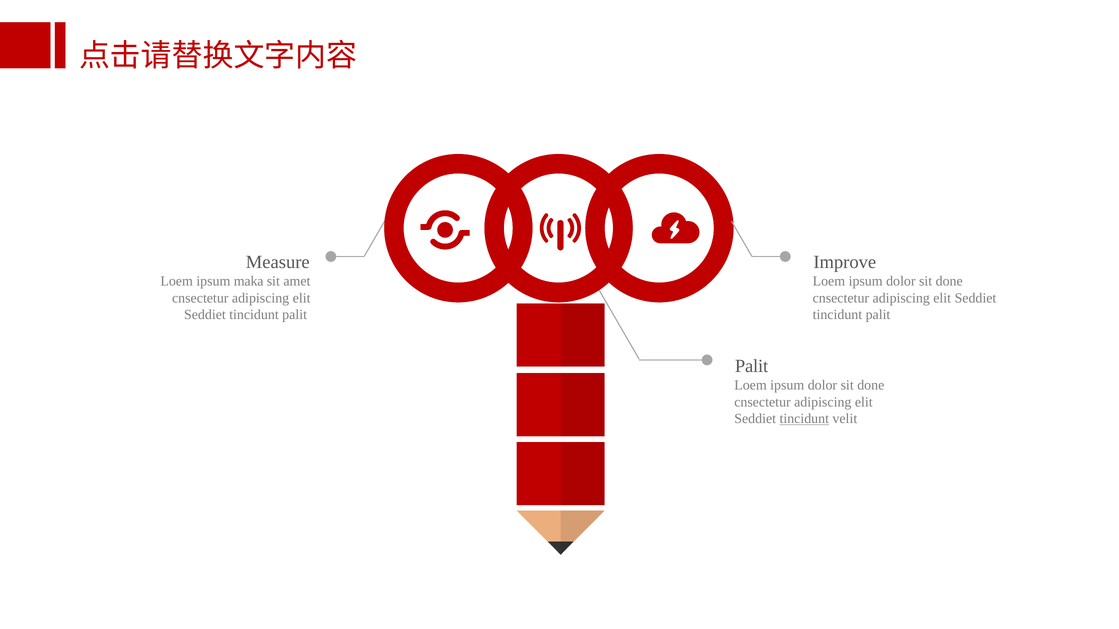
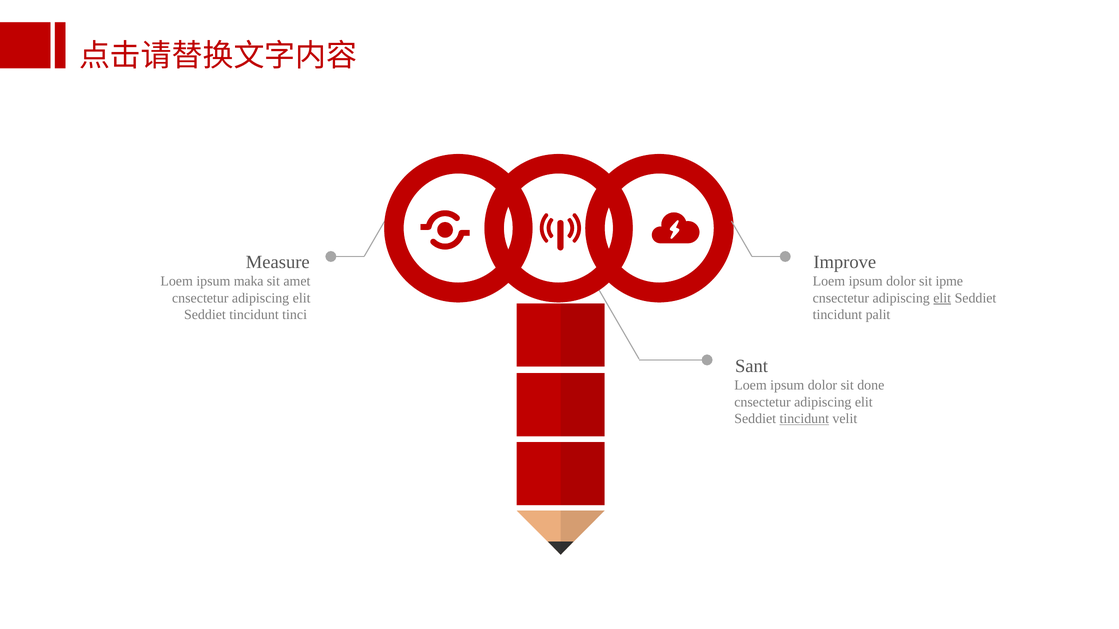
done: done -> ipme (949, 281)
elit underline: none -> present (942, 298)
palit: palit -> tinci (295, 315)
Palit: Palit -> Sant (751, 366)
